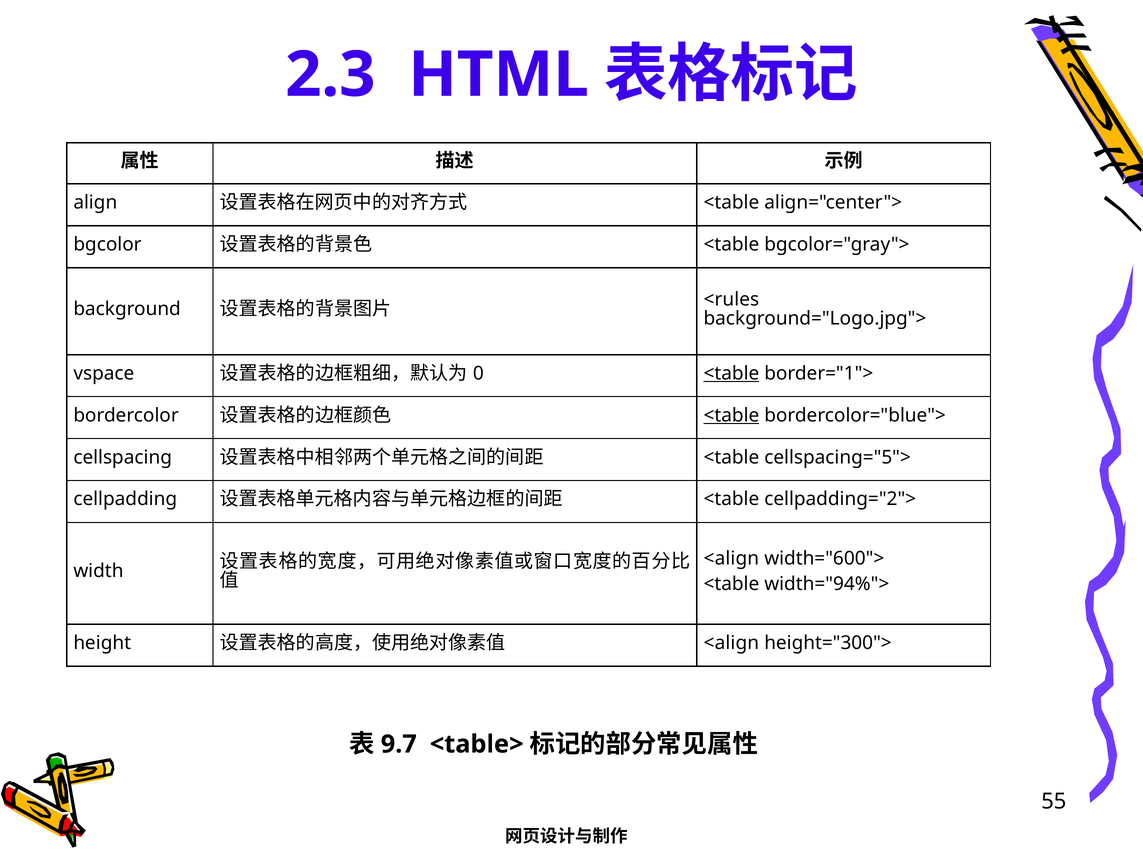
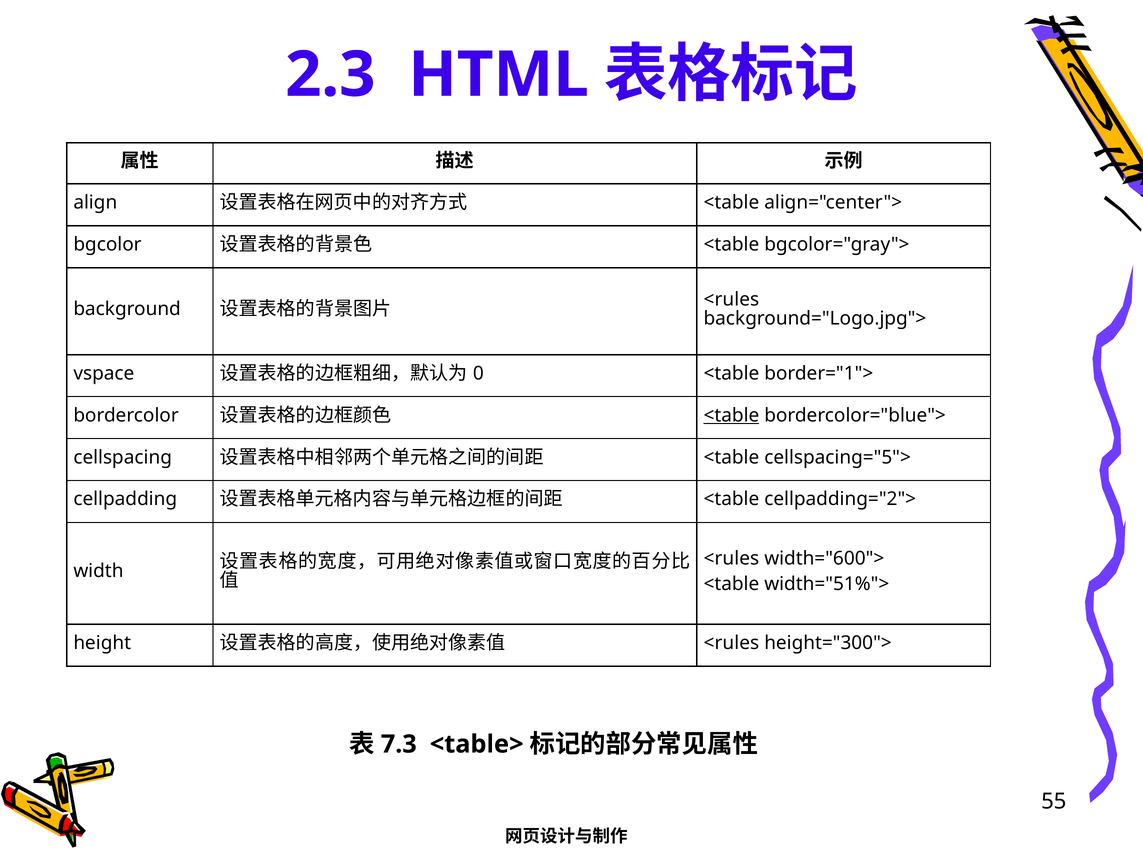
<table underline: present -> none (731, 373)
<align: <align -> <rules (731, 559)
width="94%">: width="94%"> -> width="51%"> (827, 584)
<align: <align -> <rules (731, 643)
9.7: 9.7 -> 7.3 (399, 744)
